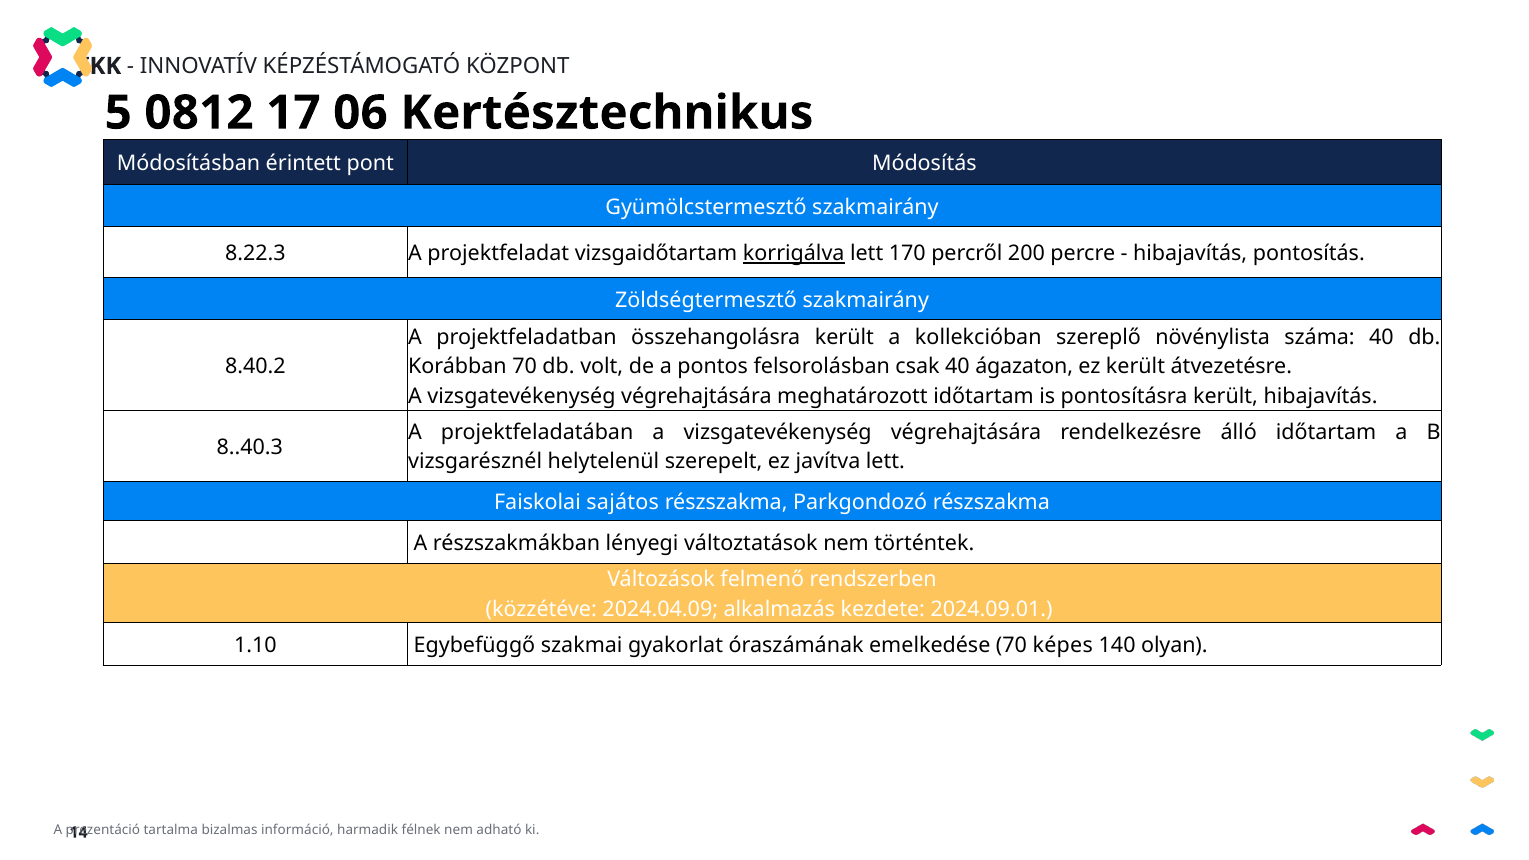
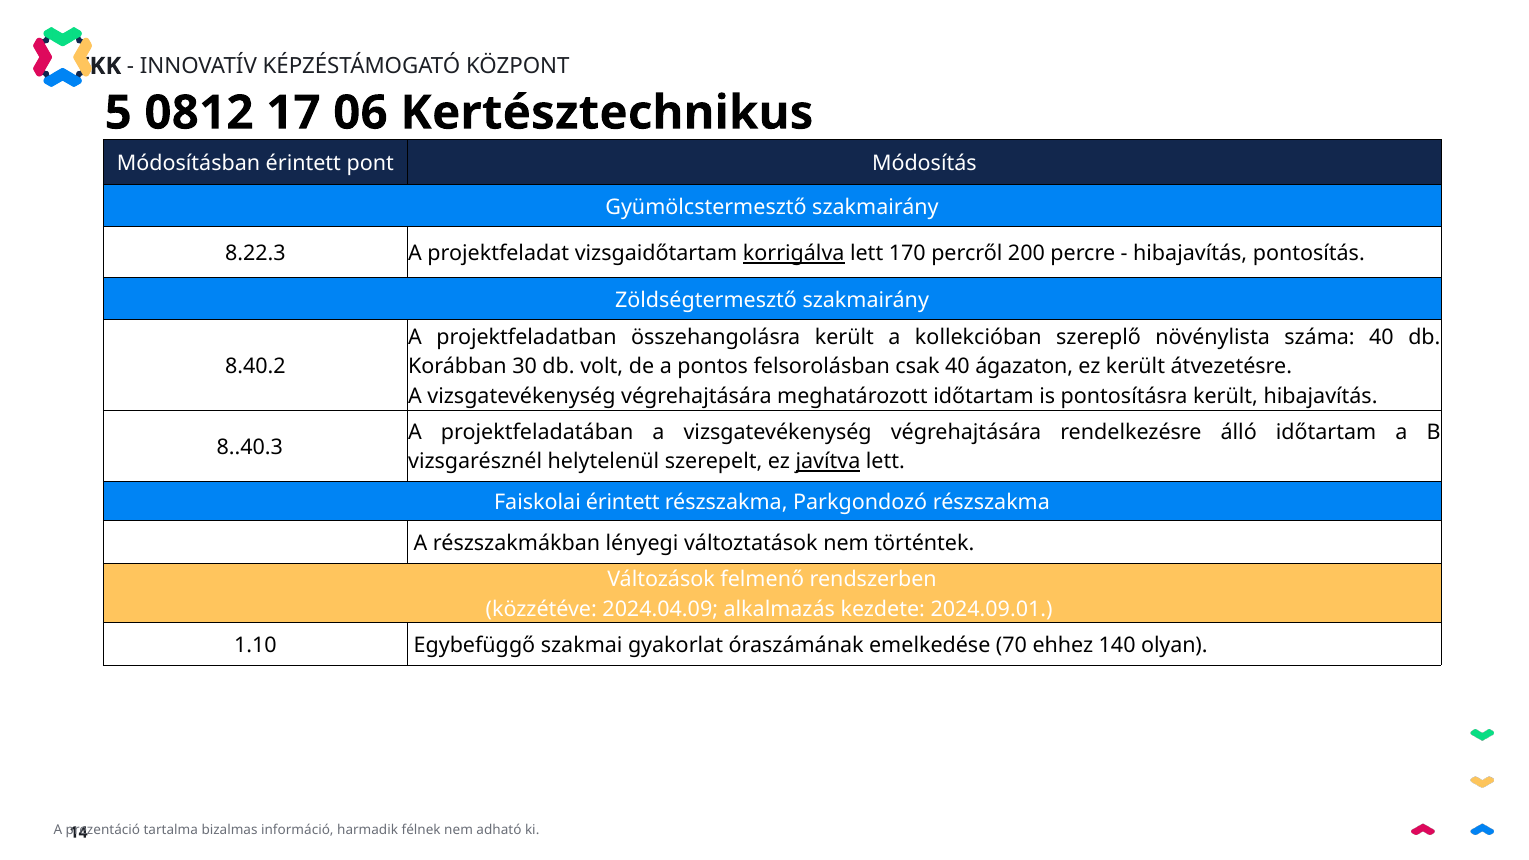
Korábban 70: 70 -> 30 (525, 367)
javítva underline: none -> present (828, 462)
Faiskolai sajátos: sajátos -> érintett (623, 502)
képes: képes -> ehhez (1063, 645)
